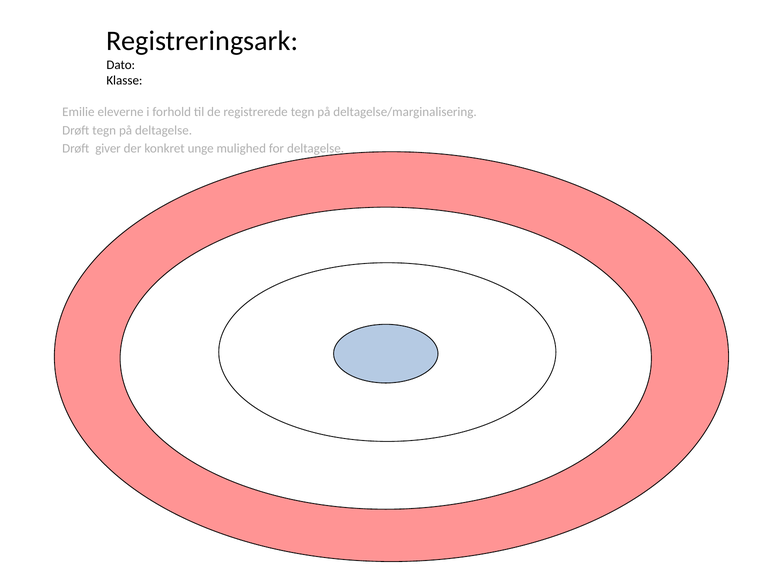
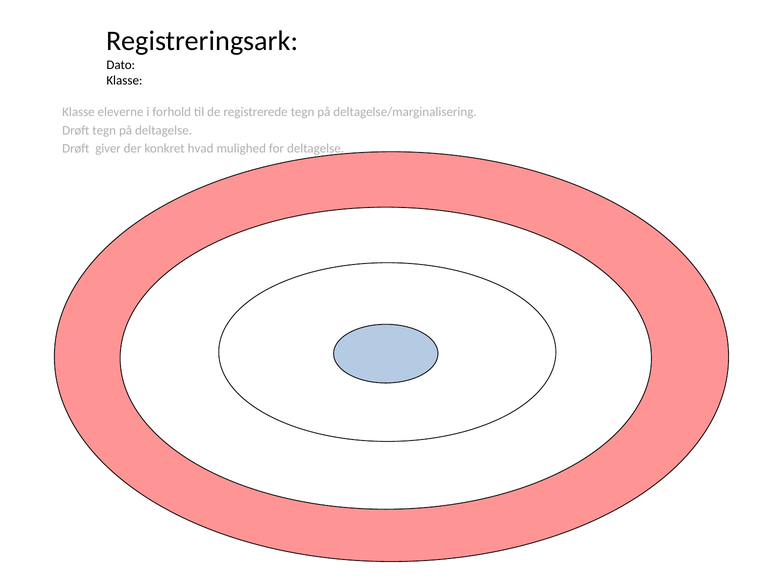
Emilie: Emilie -> Klasse (78, 112)
unge: unge -> hvad (201, 149)
